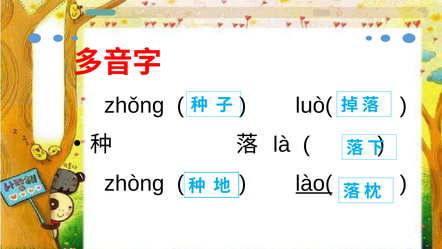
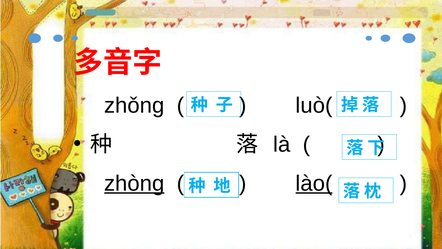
zhòng underline: none -> present (134, 183)
